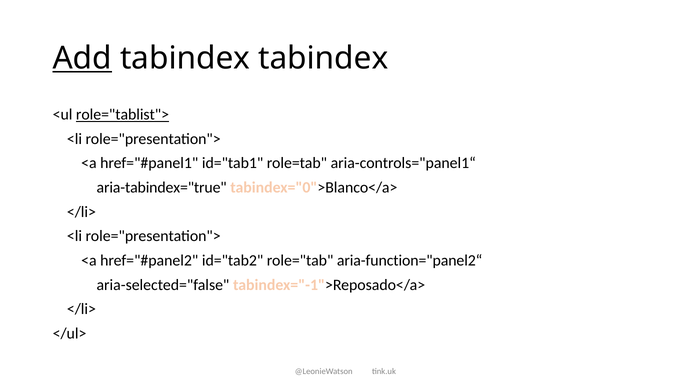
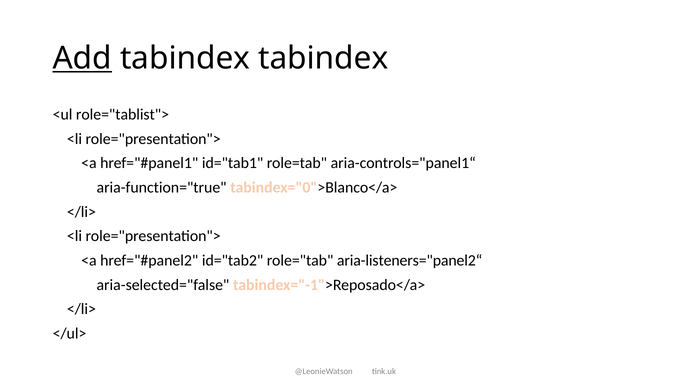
role="tablist"> underline: present -> none (123, 115)
aria-tabindex="true: aria-tabindex="true -> aria-function="true (162, 187)
aria-function="panel2“: aria-function="panel2“ -> aria-listeners="panel2“ (410, 260)
